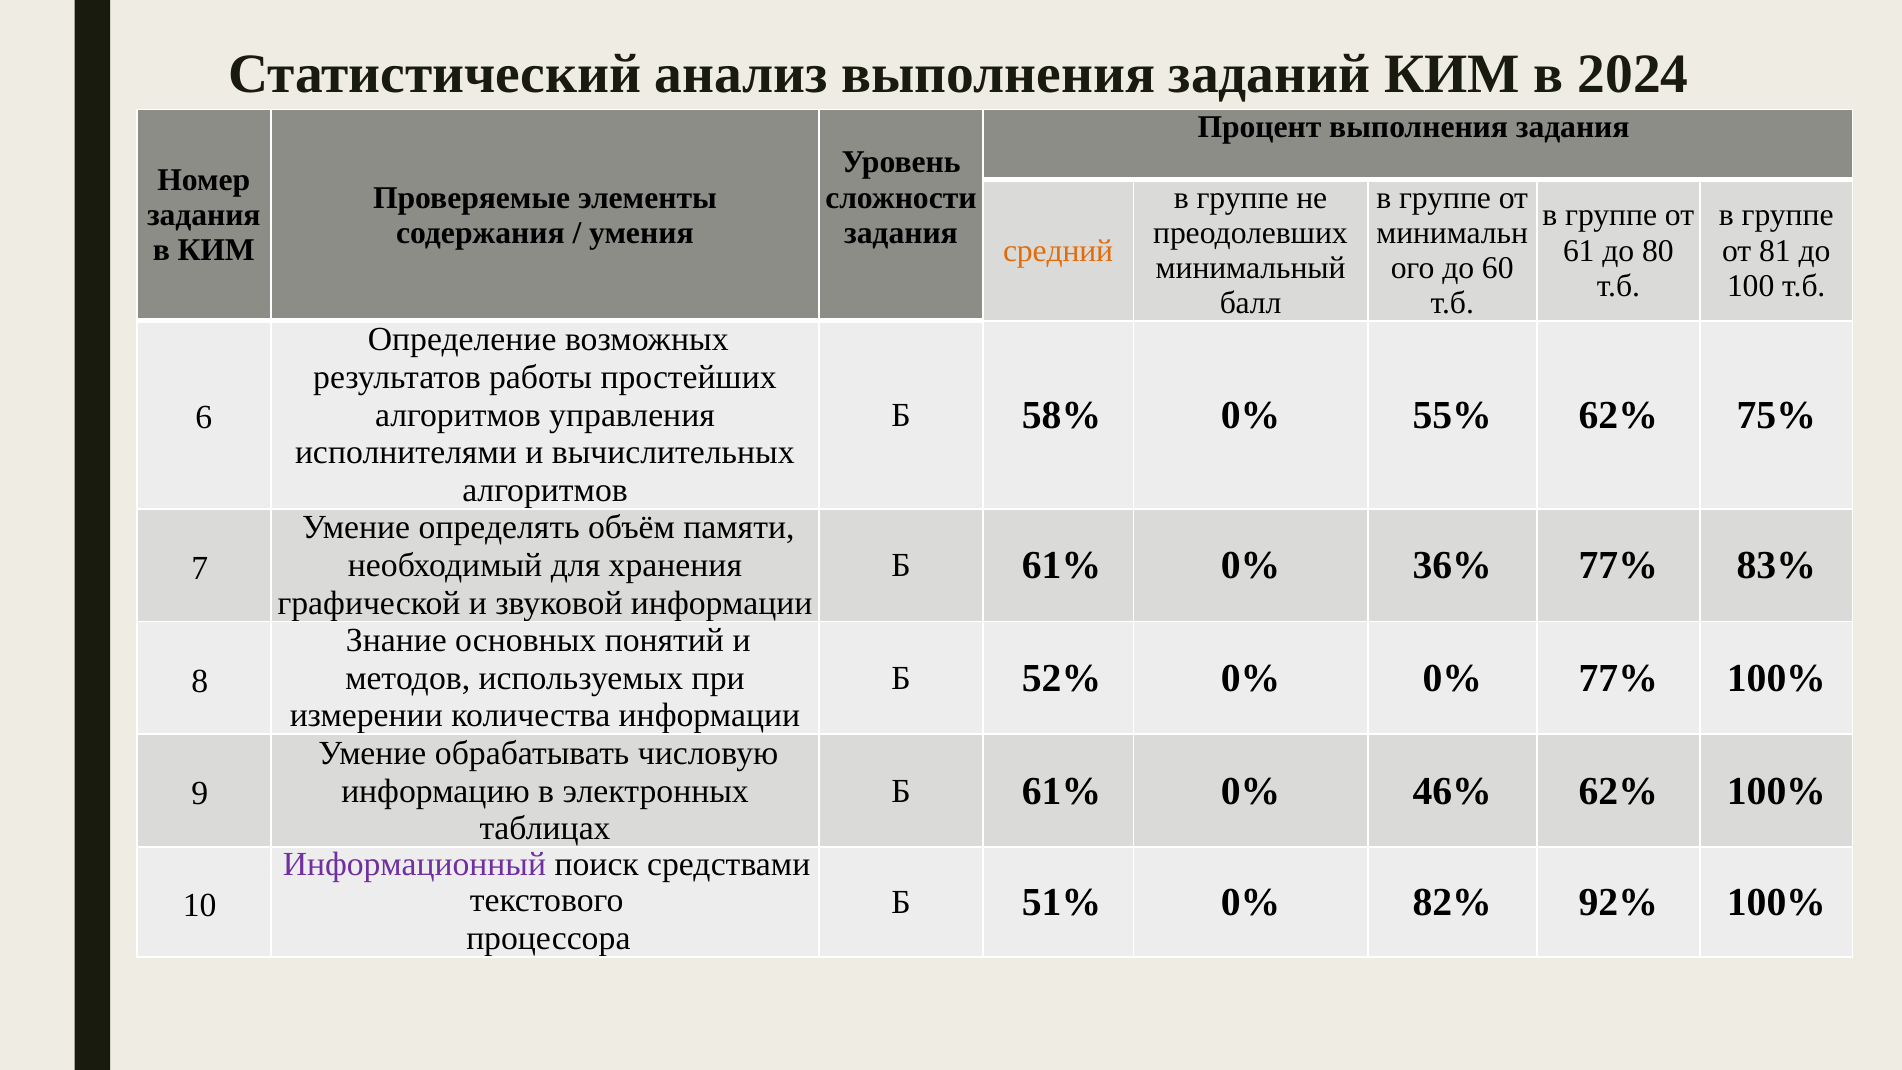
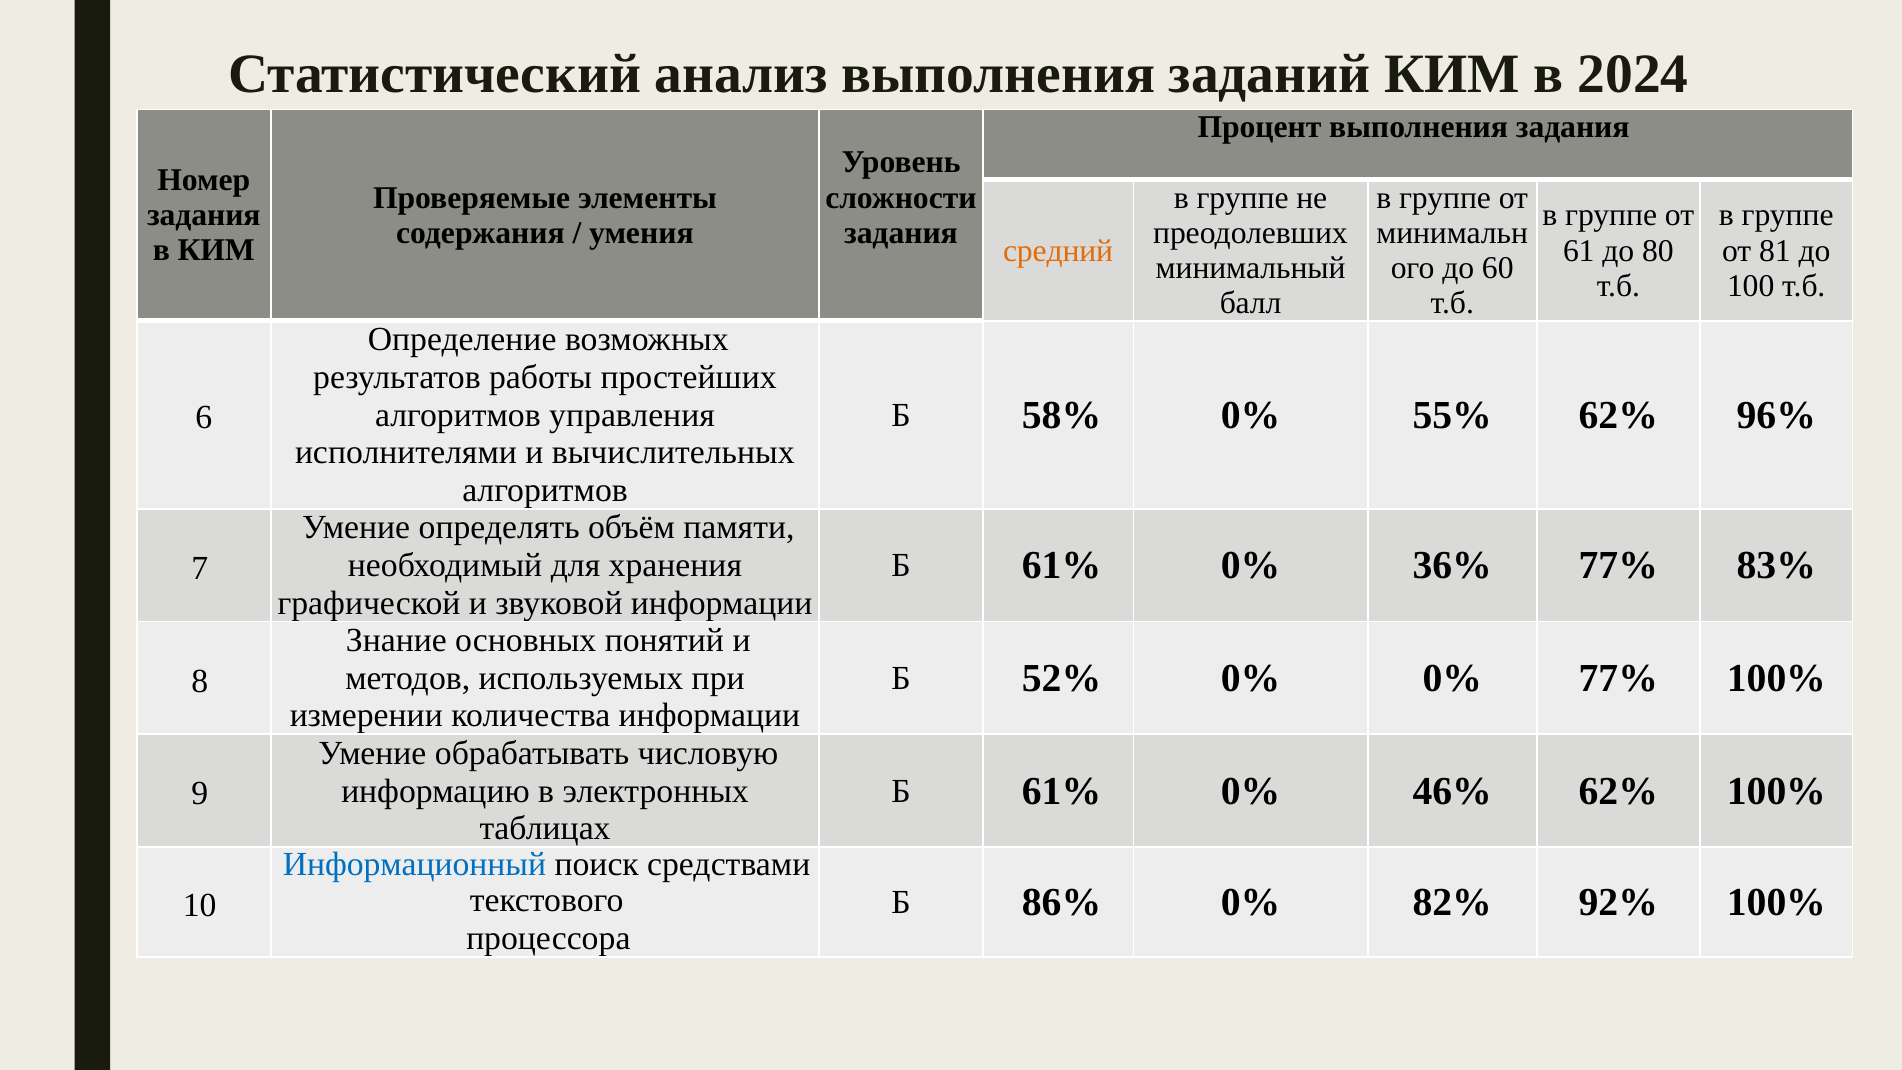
75%: 75% -> 96% (1776, 415)
Информационный colour: purple -> blue (414, 865)
51%: 51% -> 86% (1062, 902)
